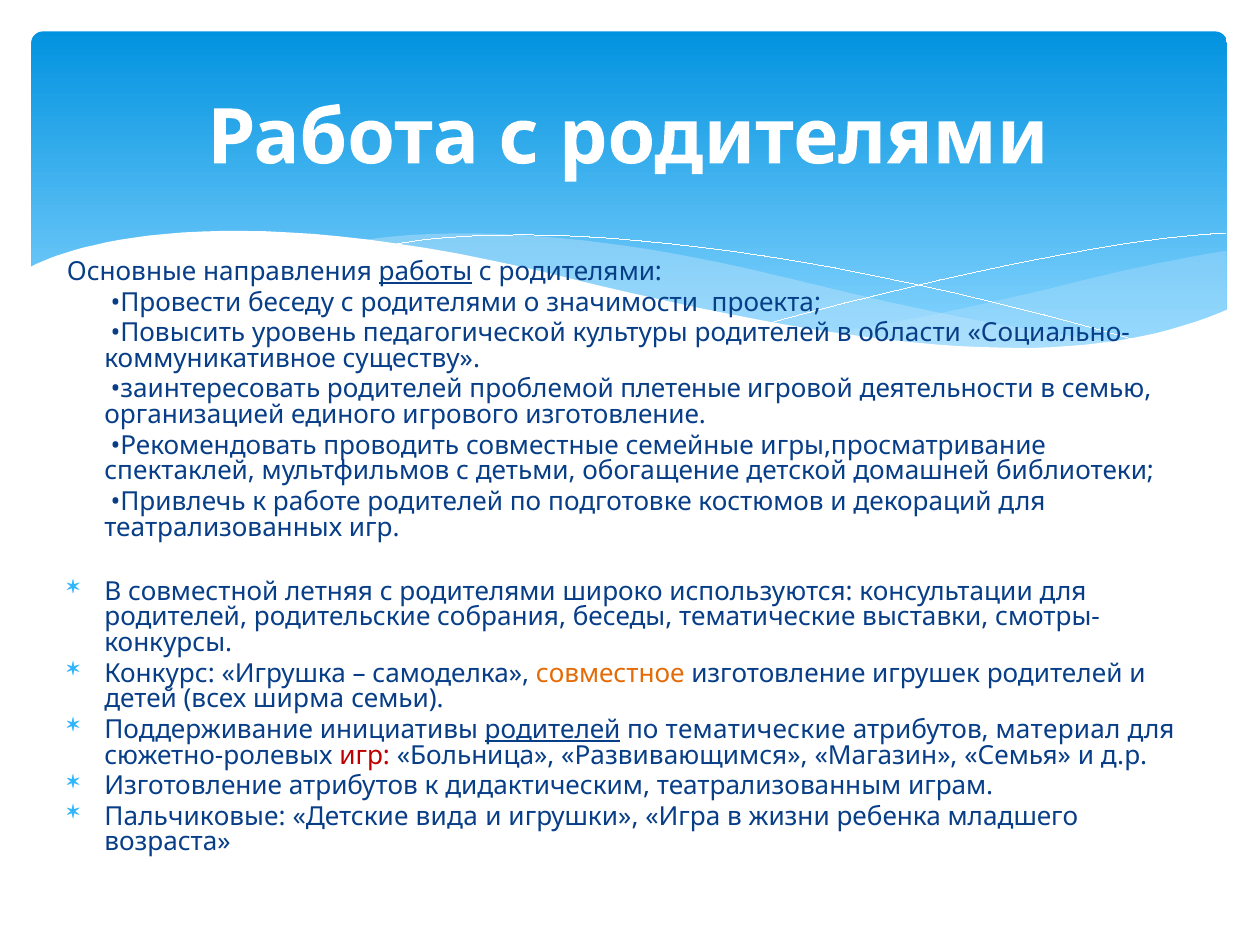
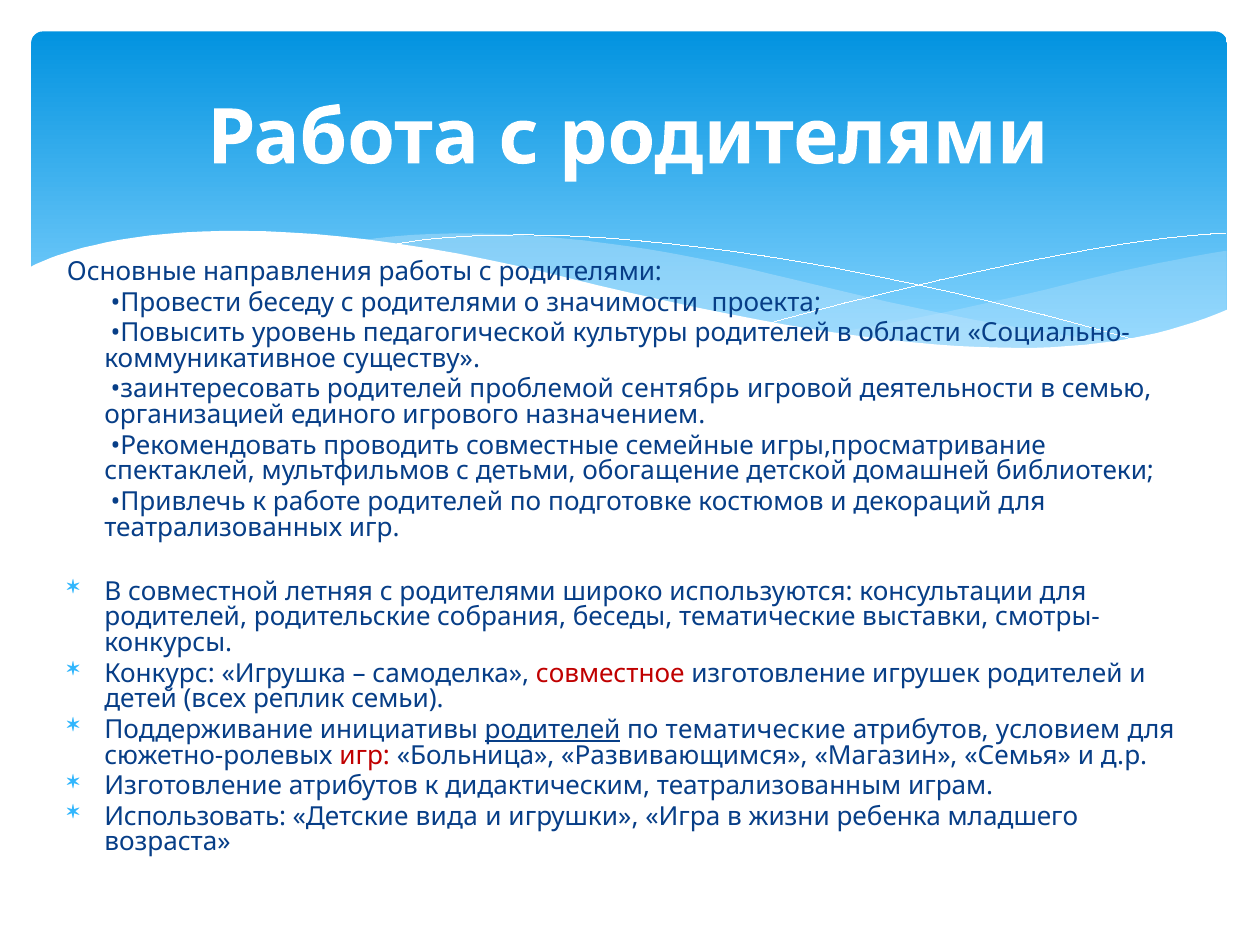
работы underline: present -> none (425, 272)
плетеные: плетеные -> сентябрь (680, 389)
игрового изготовление: изготовление -> назначением (615, 415)
совместное colour: orange -> red (610, 673)
ширма: ширма -> реплик (299, 699)
материал: материал -> условием (1058, 730)
Пальчиковые: Пальчиковые -> Использовать (195, 816)
